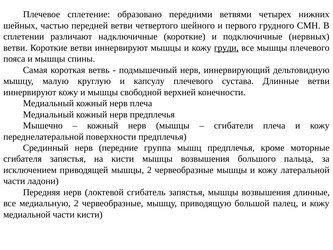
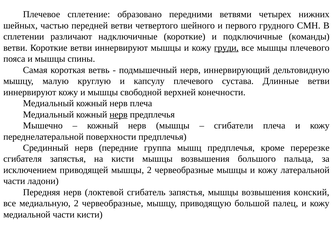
нервных: нервных -> команды (309, 37)
нерв underline: none -> present (119, 114)
моторные: моторные -> перерезке (310, 148)
возвышения длинные: длинные -> конский (312, 192)
